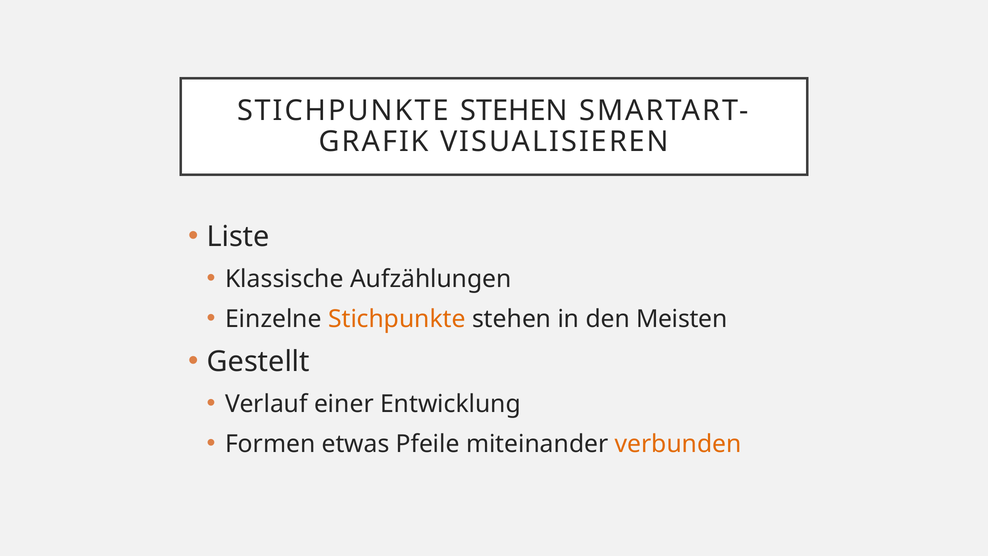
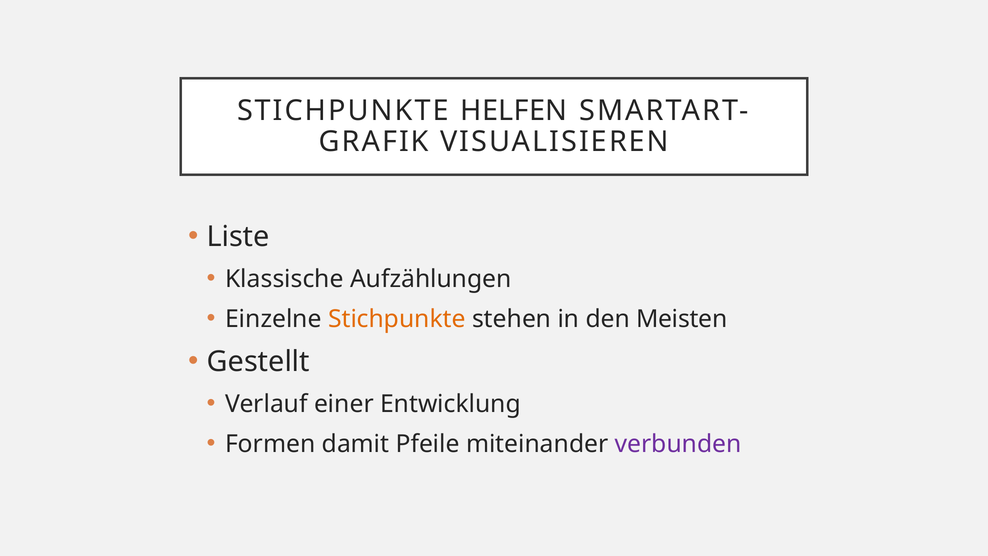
STEHEN: STEHEN -> HELFEN (514, 111)
etwas: etwas -> damit (356, 444)
verbunden colour: orange -> purple (678, 444)
